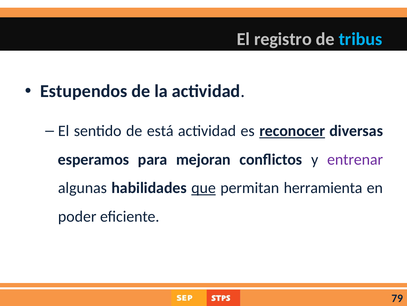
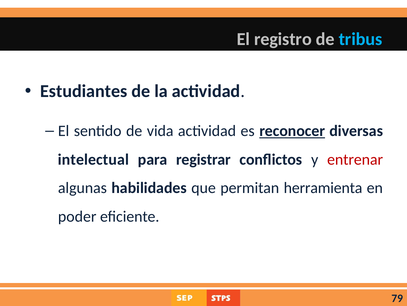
Estupendos: Estupendos -> Estudiantes (84, 91)
está: está -> vida (160, 131)
esperamos: esperamos -> intelectual (93, 159)
mejoran: mejoran -> registrar (203, 159)
entrenar colour: purple -> red (355, 159)
que underline: present -> none (204, 188)
